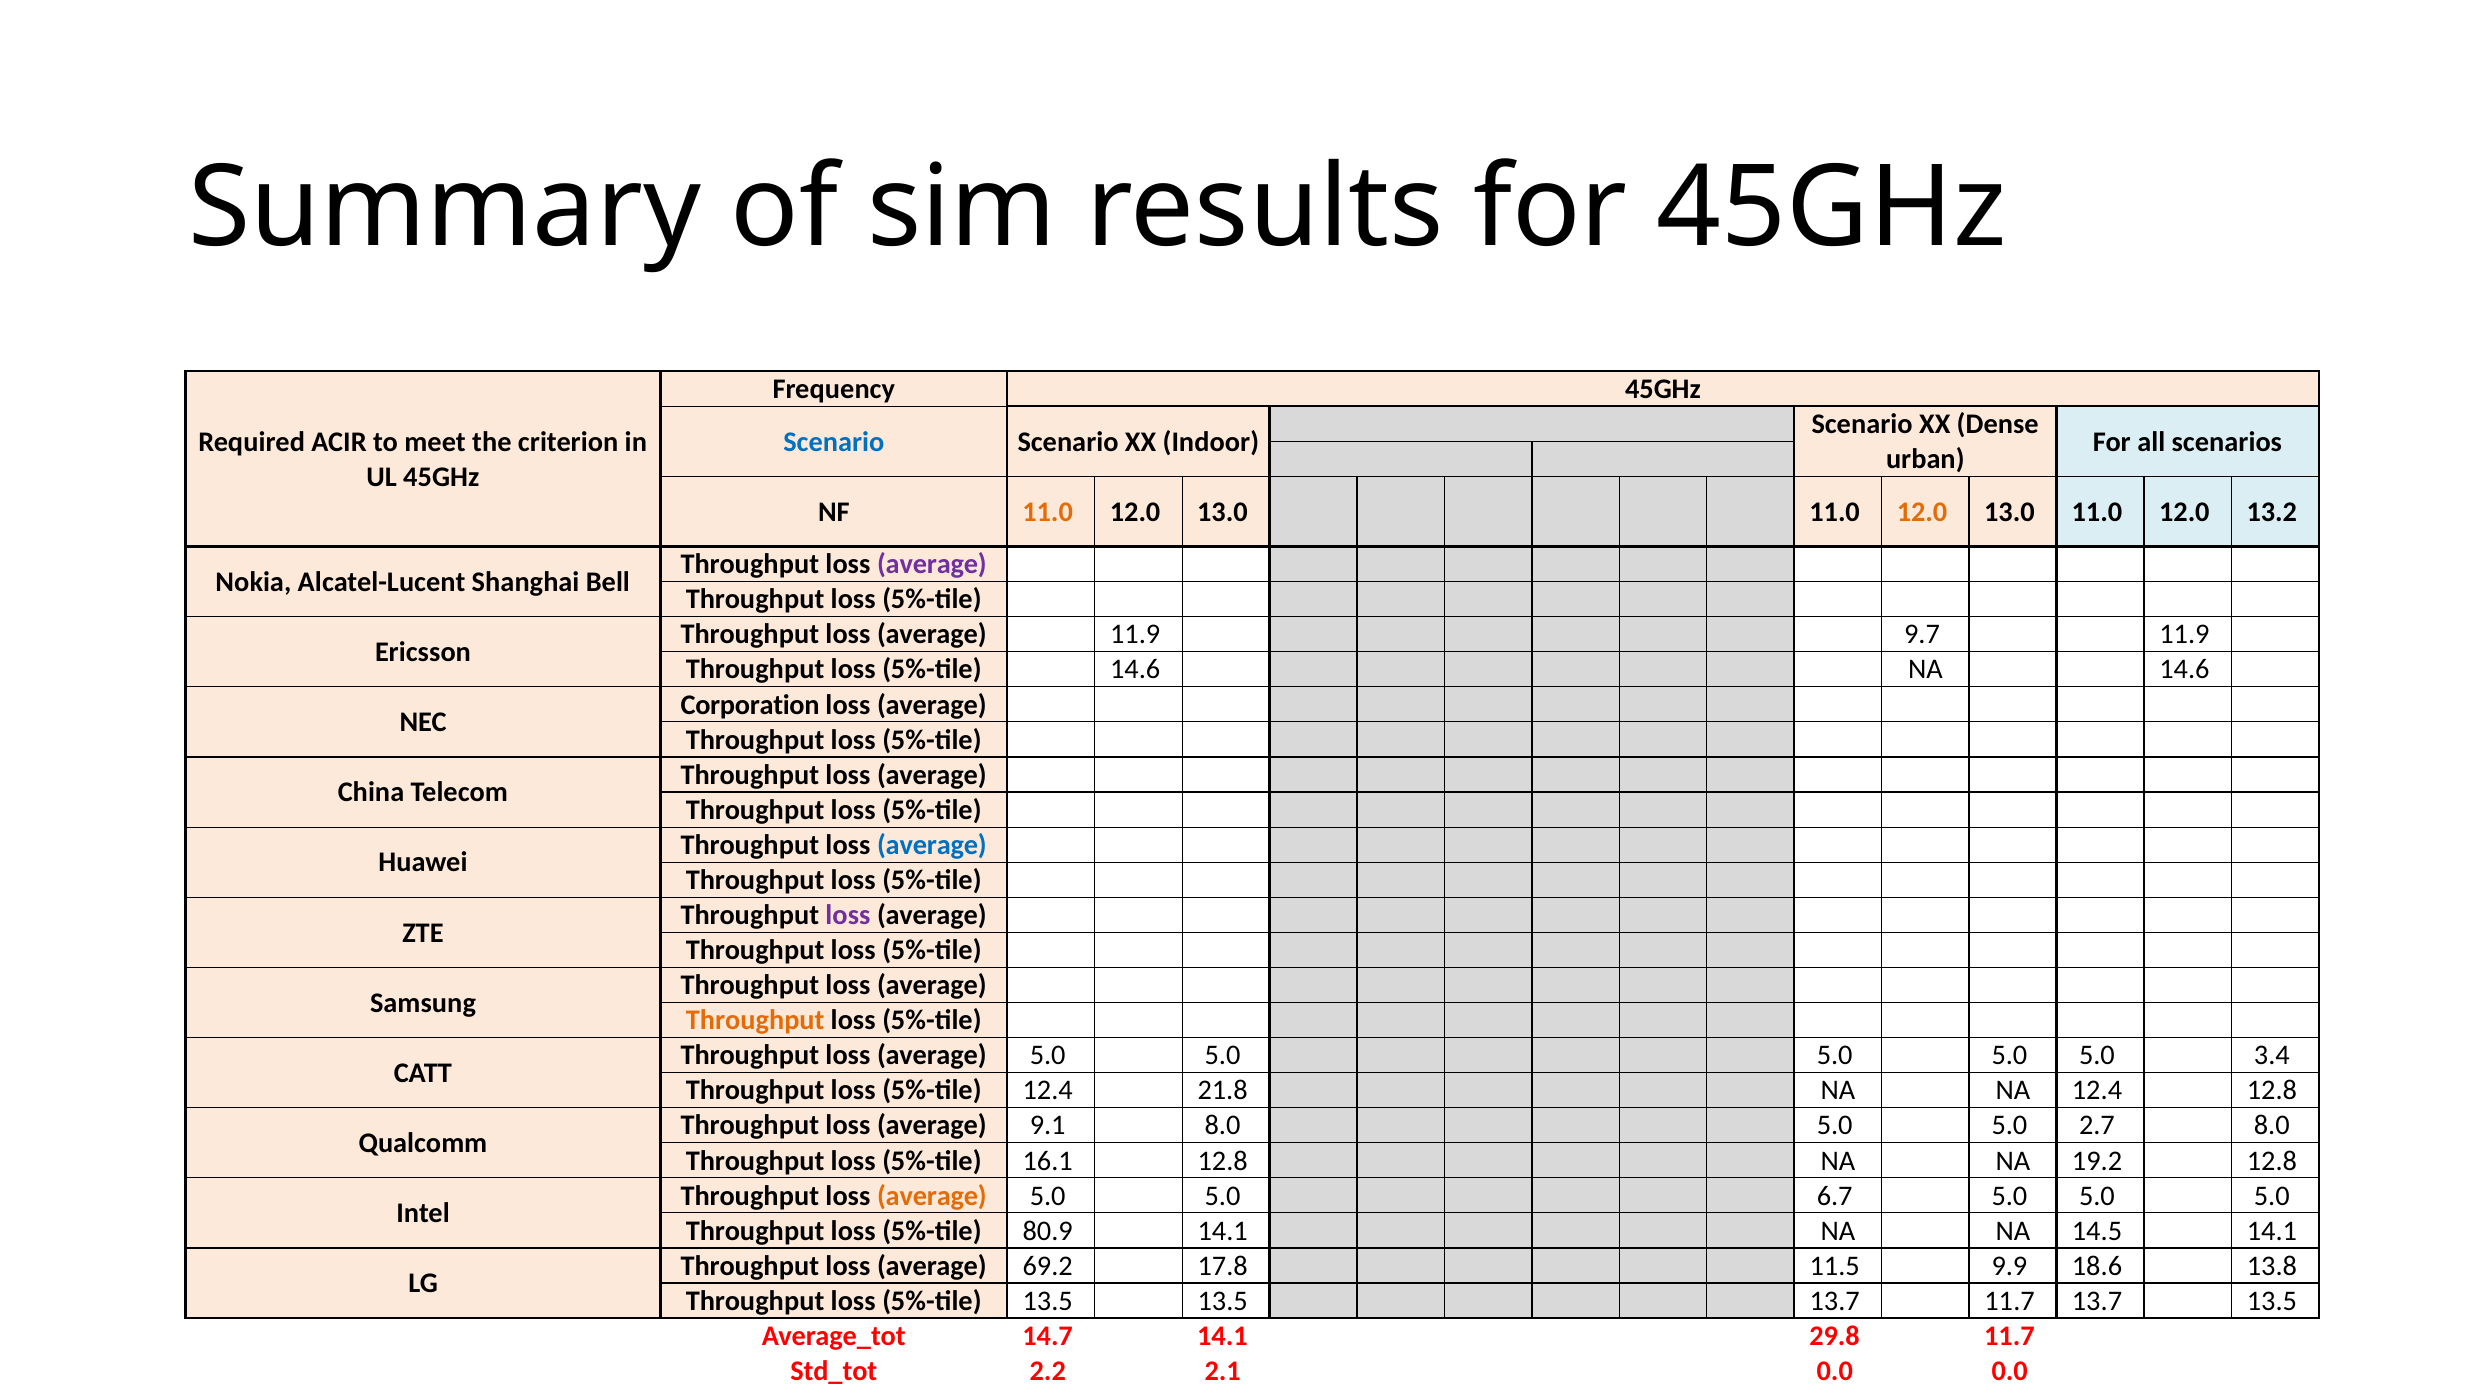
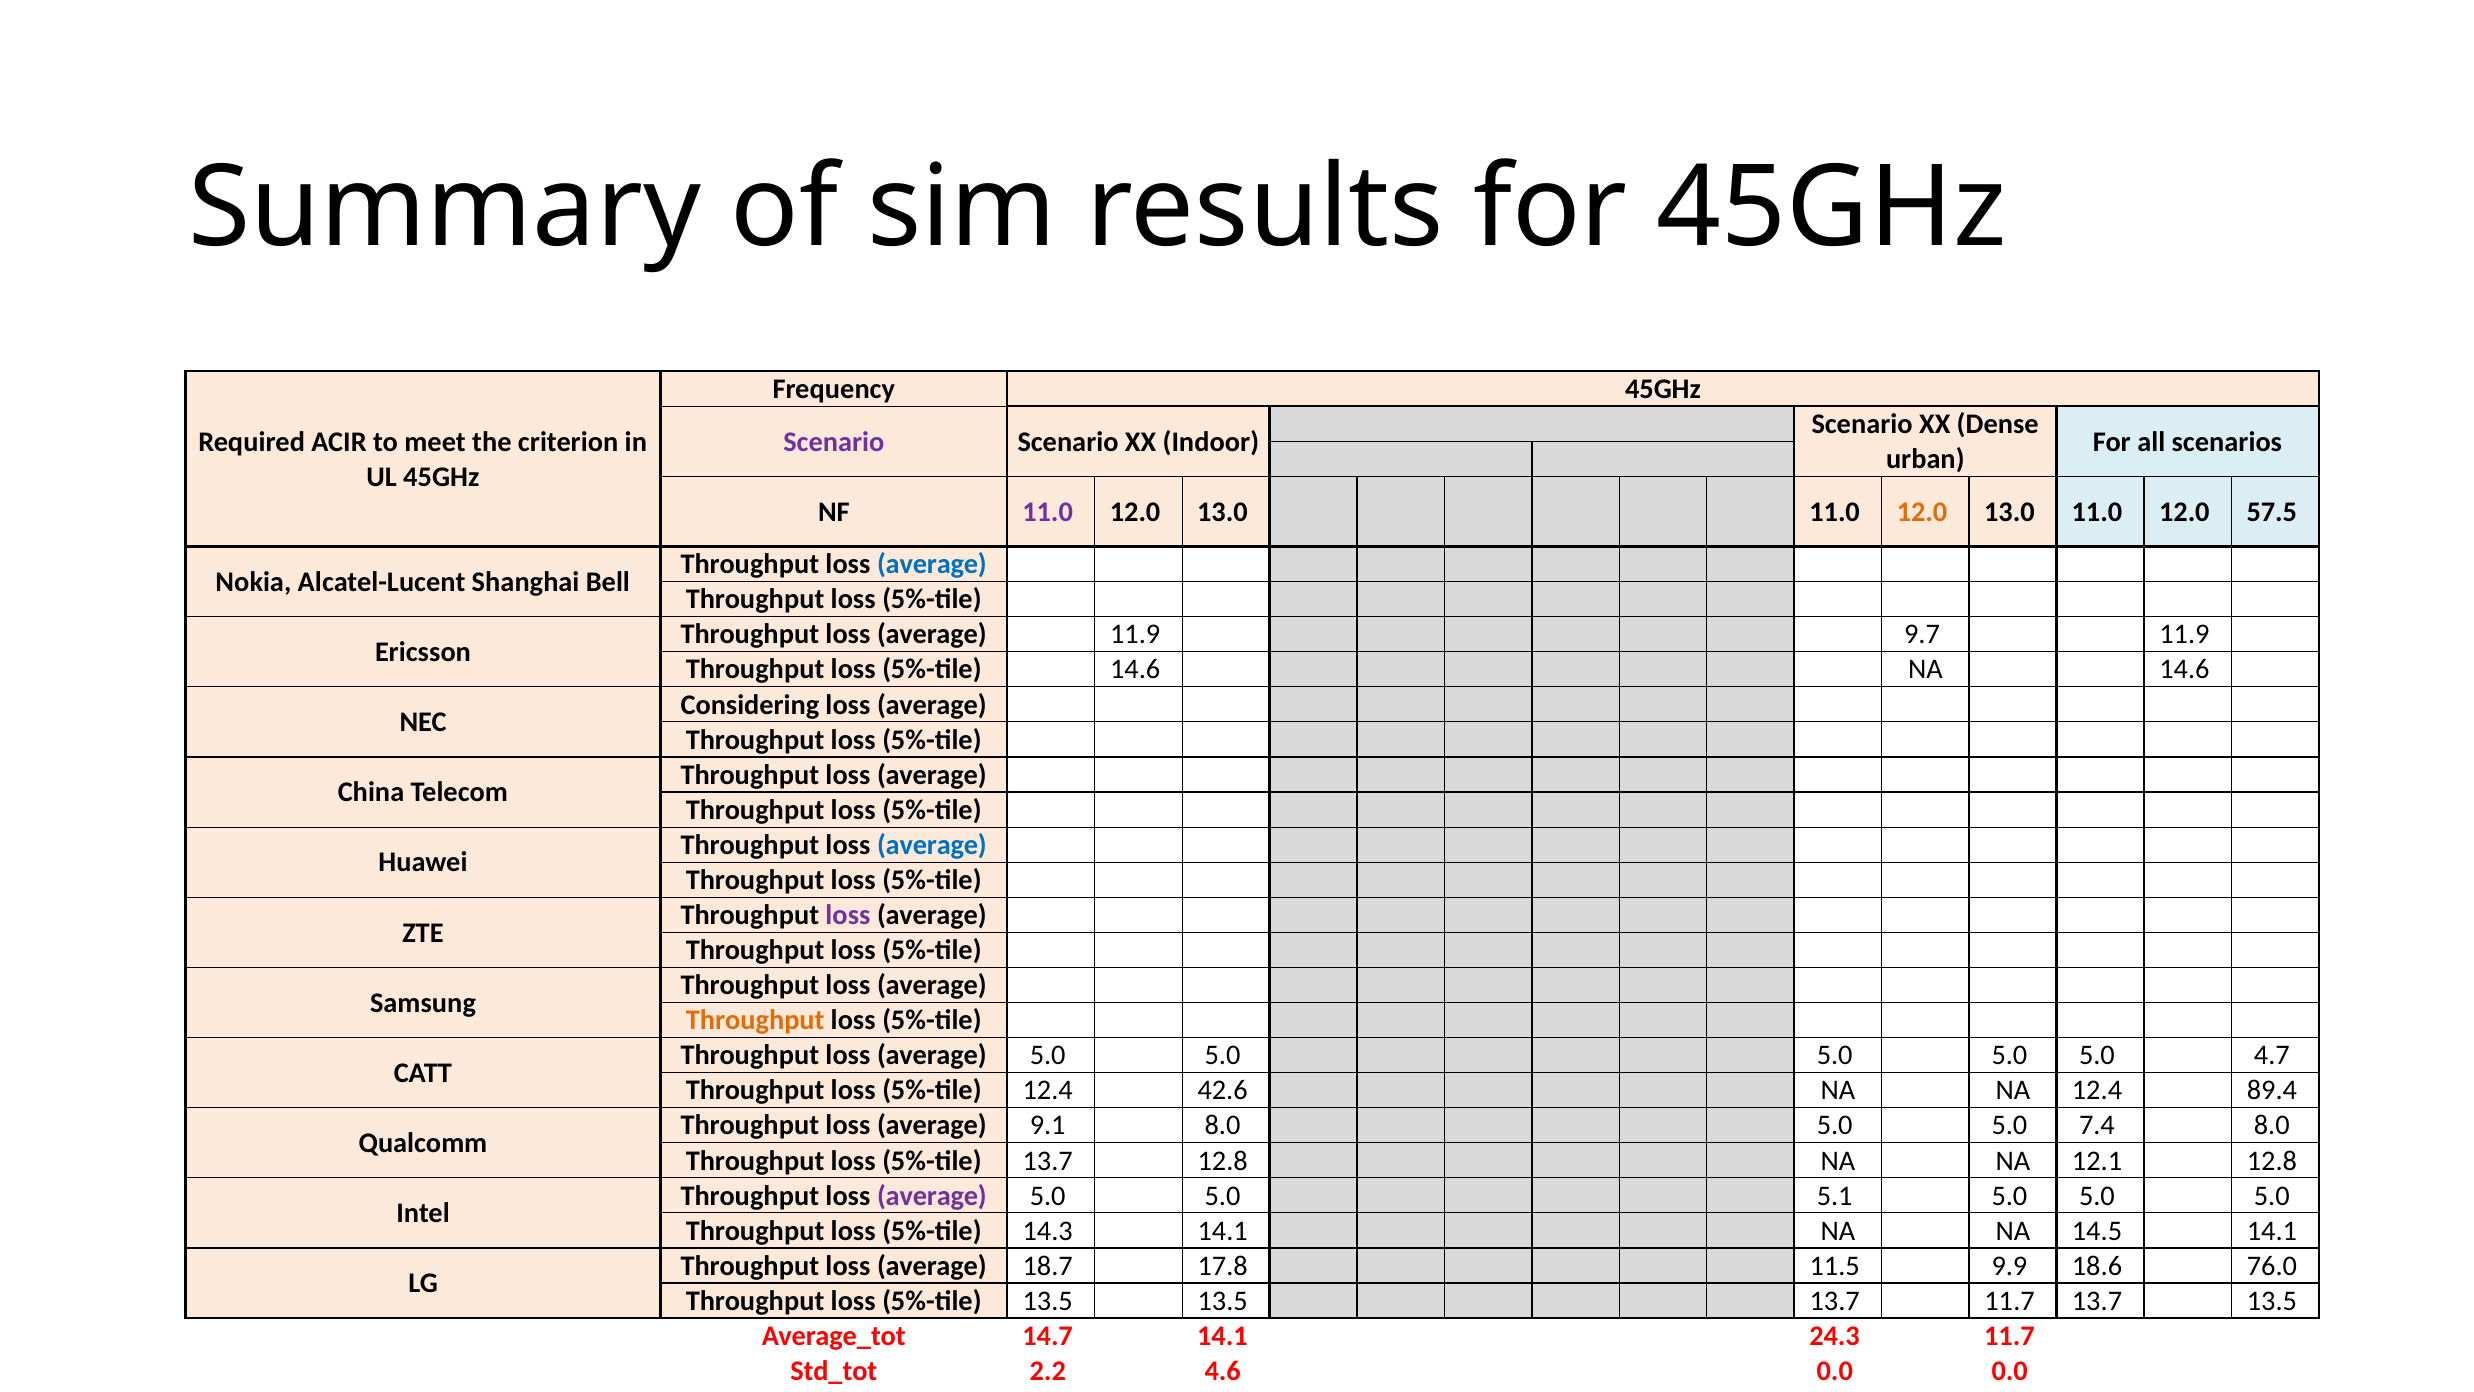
Scenario colour: blue -> purple (834, 442)
11.0 colour: orange -> purple (1048, 512)
13.2: 13.2 -> 57.5 (2272, 512)
average colour: purple -> blue (932, 564)
Corporation: Corporation -> Considering (750, 704)
3.4: 3.4 -> 4.7 (2272, 1055)
21.8: 21.8 -> 42.6 (1223, 1090)
12.4 12.8: 12.8 -> 89.4 (2272, 1090)
2.7: 2.7 -> 7.4 (2097, 1125)
5%-tile 16.1: 16.1 -> 13.7 (1048, 1160)
19.2: 19.2 -> 12.1 (2097, 1160)
average colour: orange -> purple (932, 1195)
6.7: 6.7 -> 5.1 (1835, 1195)
80.9: 80.9 -> 14.3 (1048, 1230)
69.2: 69.2 -> 18.7 (1048, 1266)
13.8: 13.8 -> 76.0 (2272, 1266)
29.8: 29.8 -> 24.3 (1835, 1336)
2.1: 2.1 -> 4.6 (1223, 1371)
